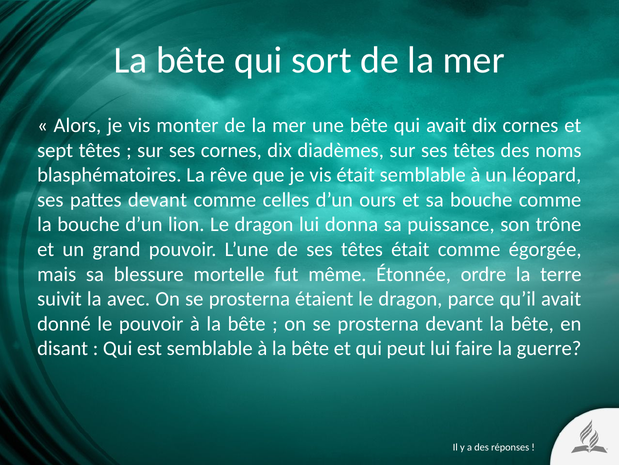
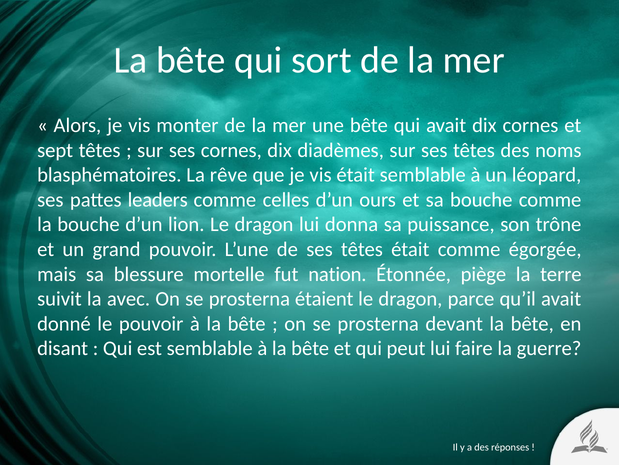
pattes devant: devant -> leaders (158, 200)
même: même -> nation (337, 274)
ordre: ordre -> piège (483, 274)
